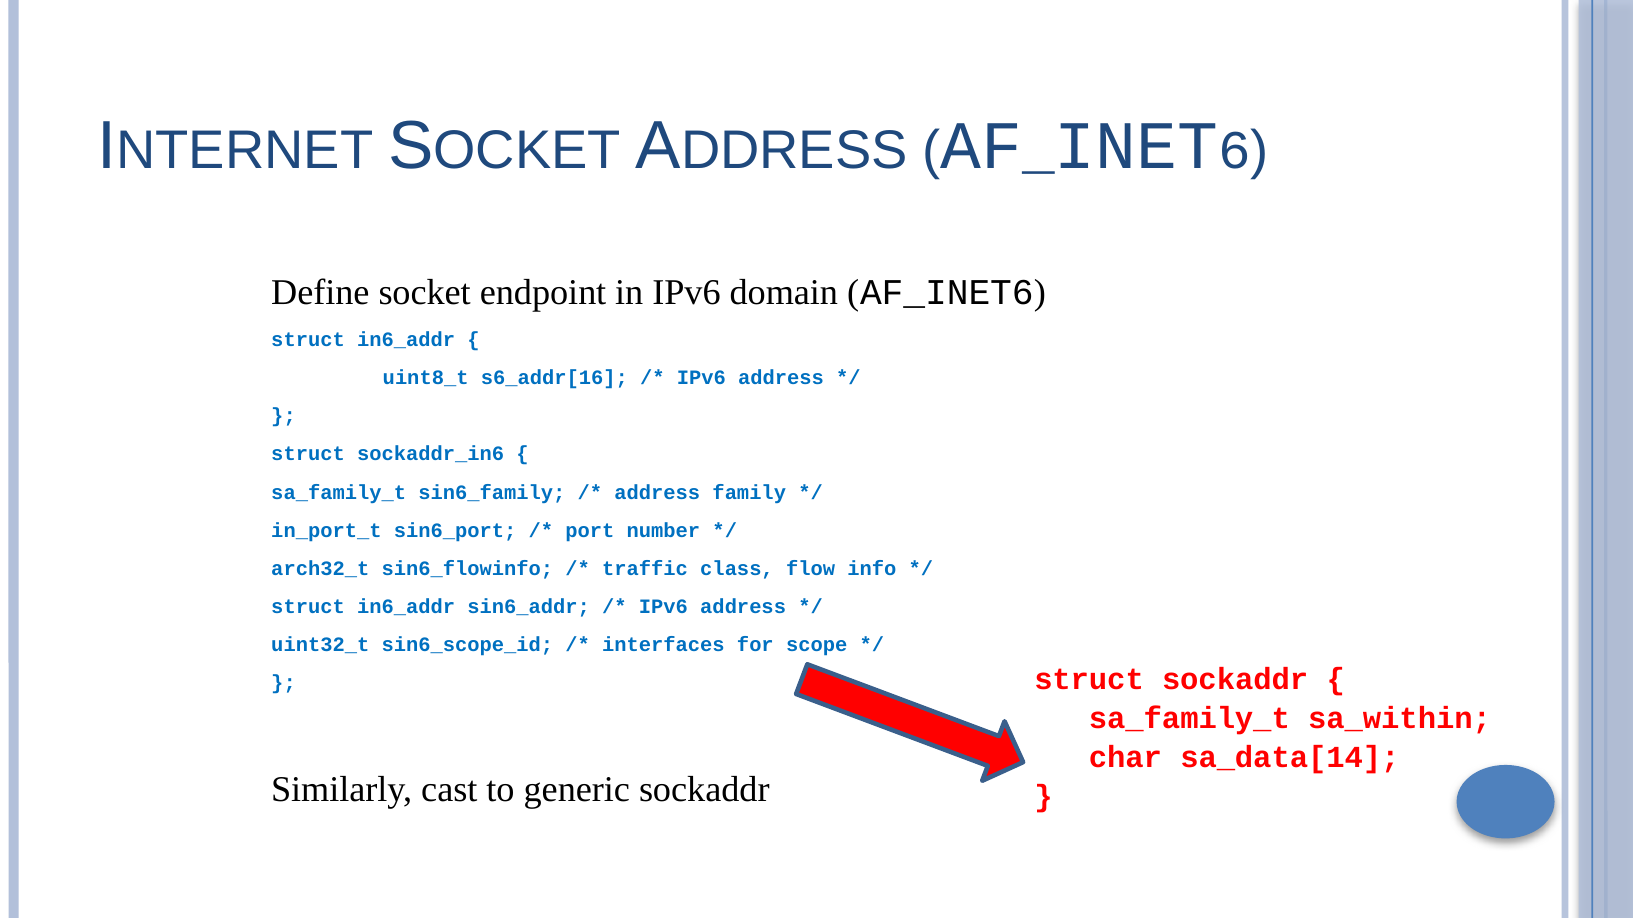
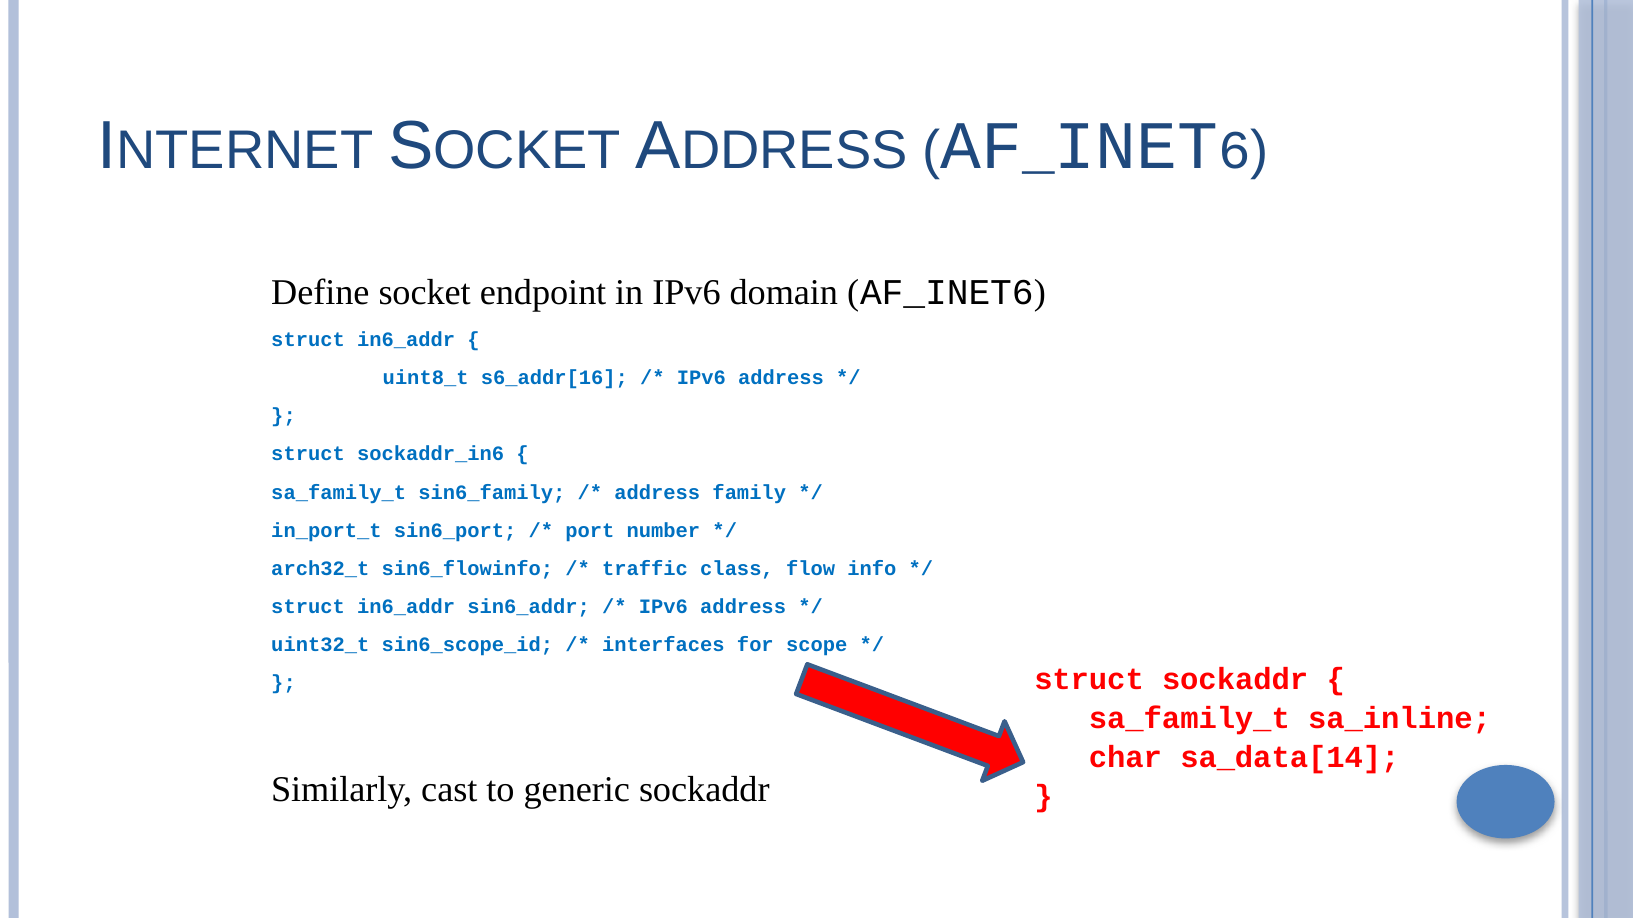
sa_within: sa_within -> sa_inline (1400, 719)
